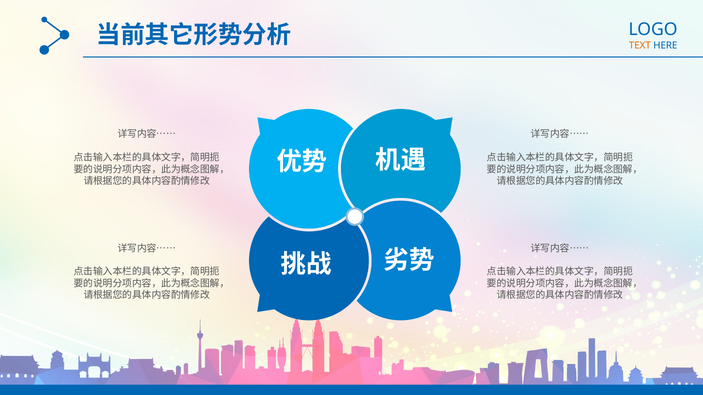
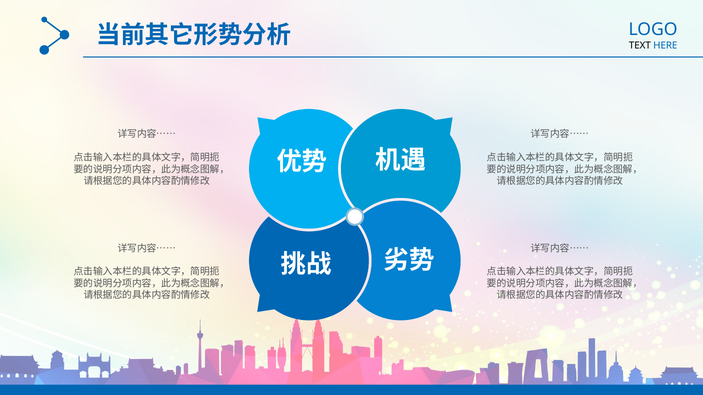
TEXT colour: orange -> black (640, 45)
